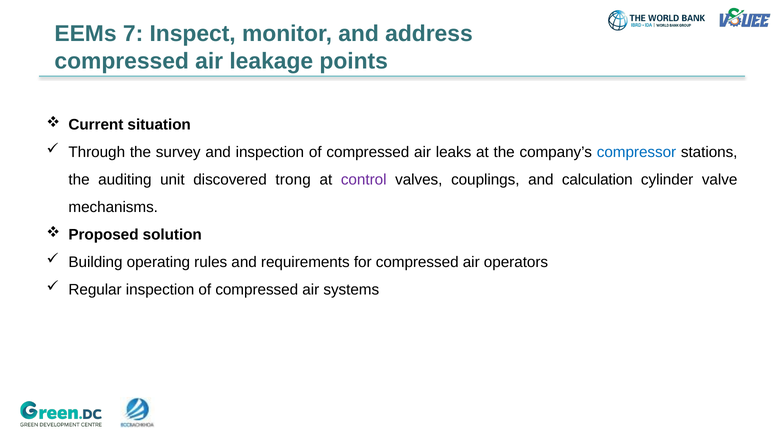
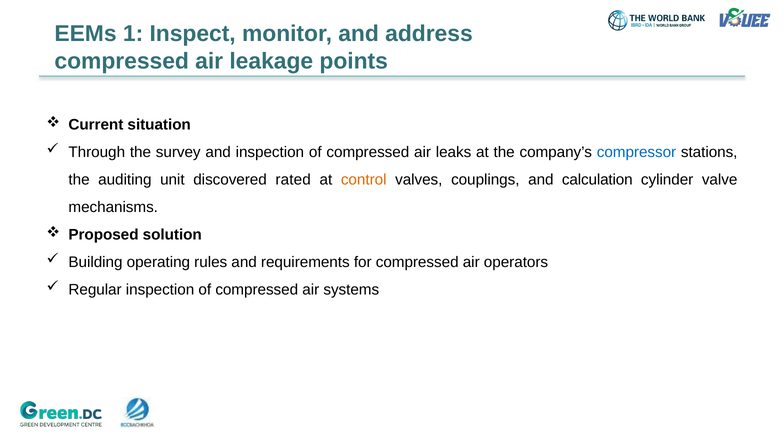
7: 7 -> 1 (133, 34)
trong: trong -> rated (293, 180)
control colour: purple -> orange (364, 180)
